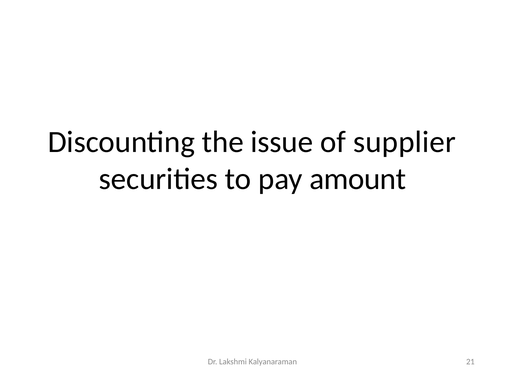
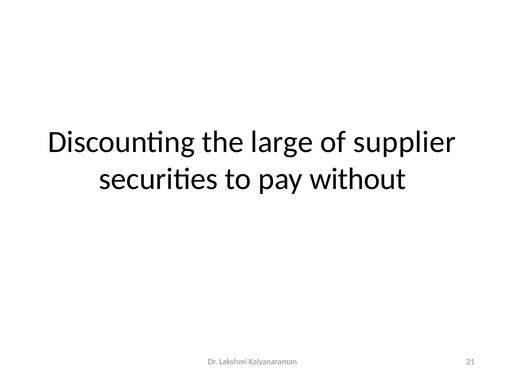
issue: issue -> large (282, 142)
amount: amount -> without (358, 179)
